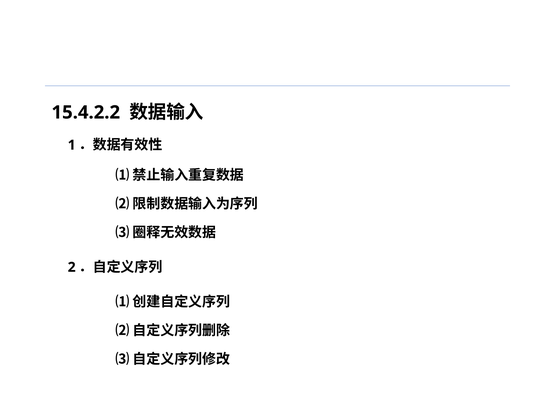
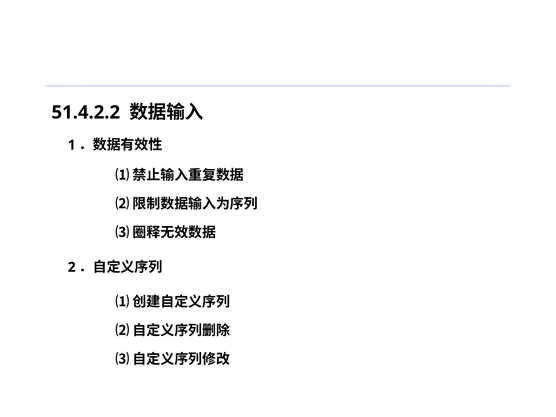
15.4.2.2: 15.4.2.2 -> 51.4.2.2 (86, 112)
